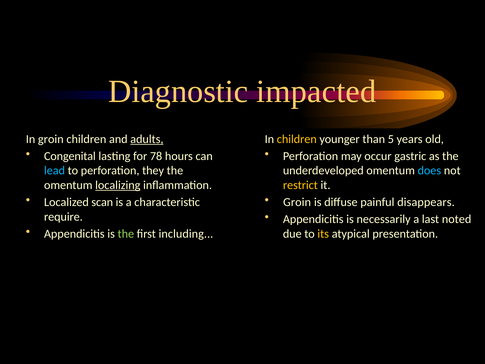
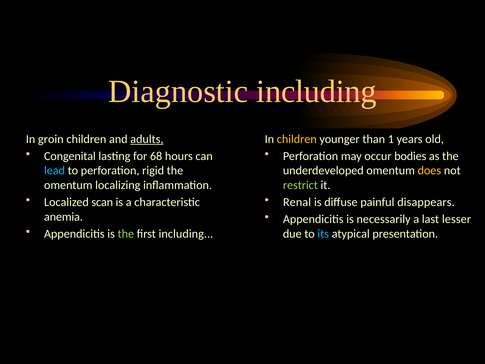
Diagnostic impacted: impacted -> including (317, 91)
5: 5 -> 1 (391, 139)
78: 78 -> 68 (156, 156)
gastric: gastric -> bodies (410, 156)
they: they -> rigid (153, 171)
does colour: light blue -> yellow (429, 171)
localizing underline: present -> none (118, 185)
restrict colour: yellow -> light green (300, 185)
Groin: Groin -> Renal (297, 202)
require: require -> anemia (63, 217)
noted: noted -> lesser (457, 219)
its colour: yellow -> light blue (323, 234)
